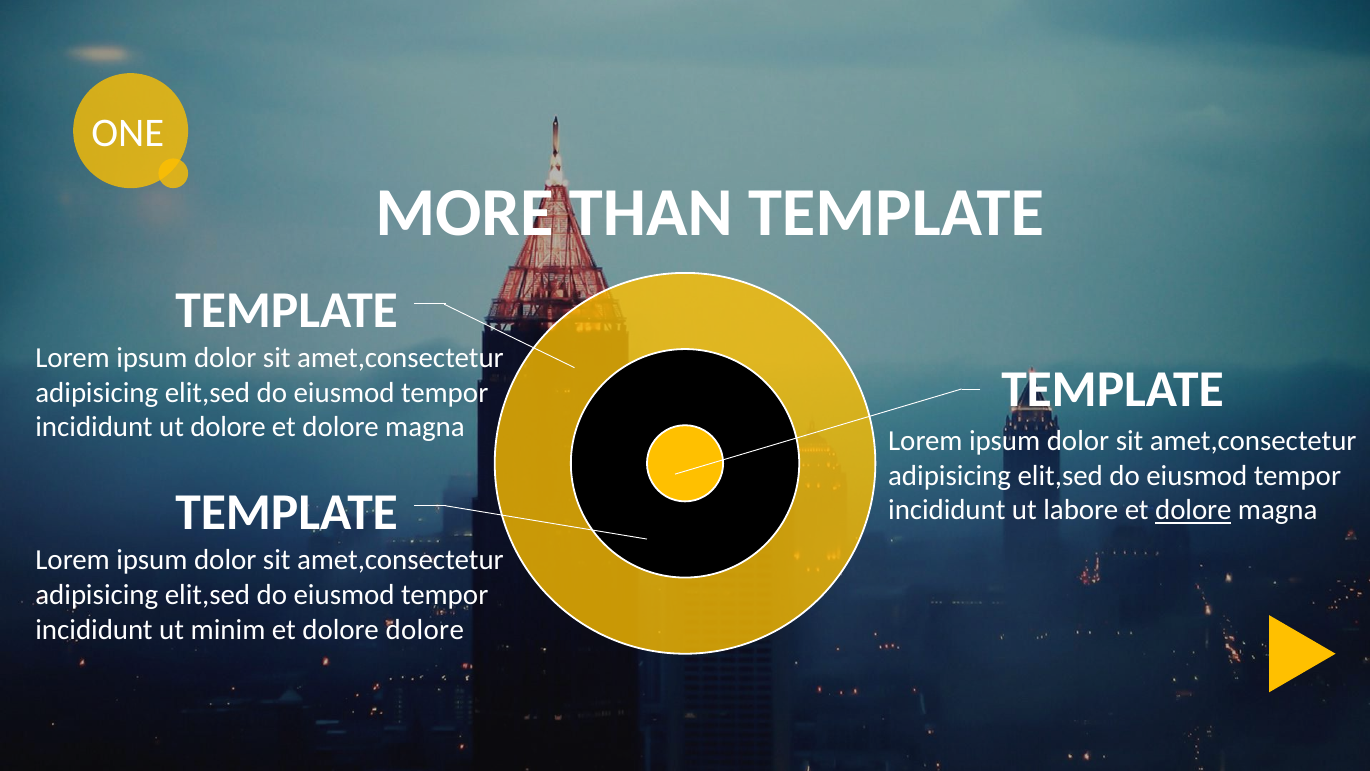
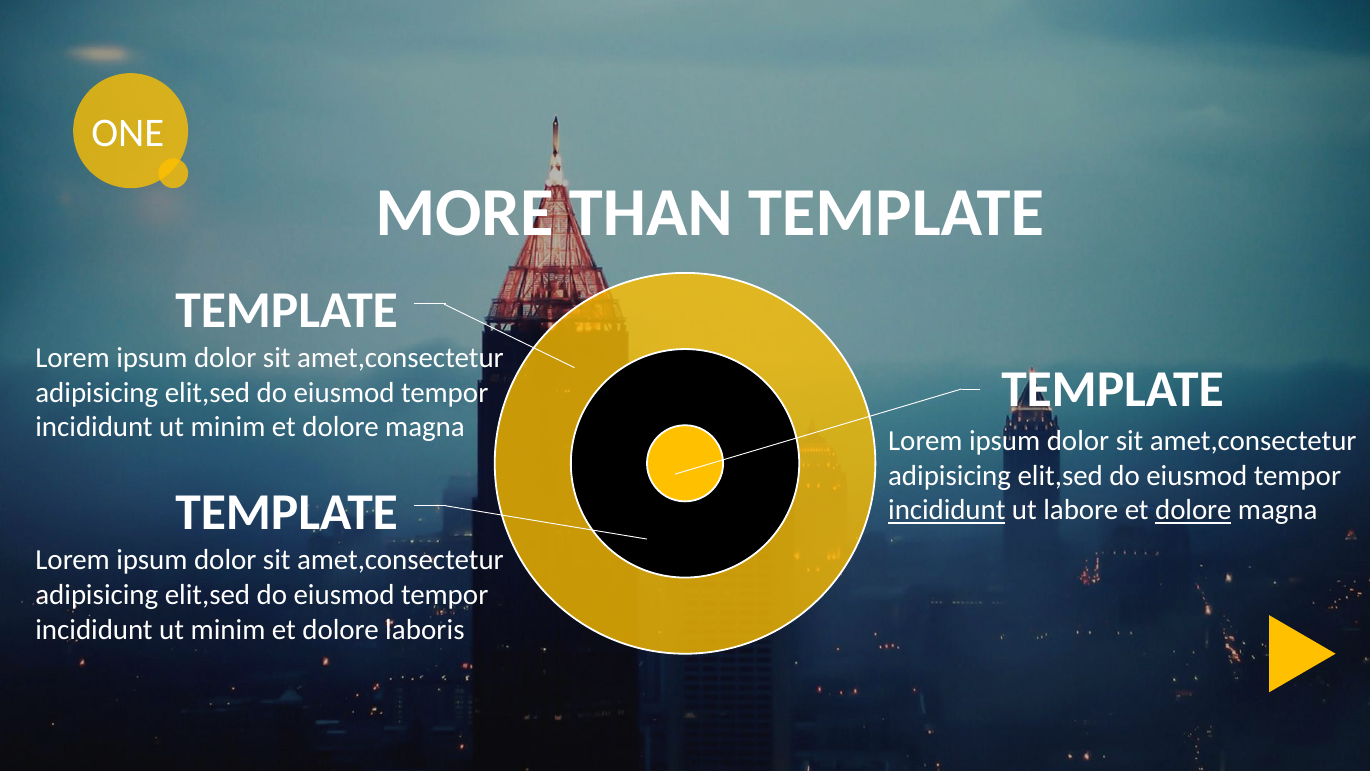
dolore: dolore -> minim (228, 427)
incididunt underline: none -> present (947, 510)
dolore dolore: dolore -> laboris (425, 629)
